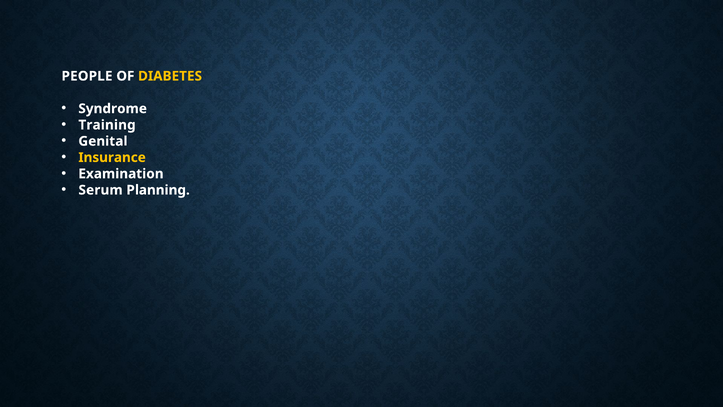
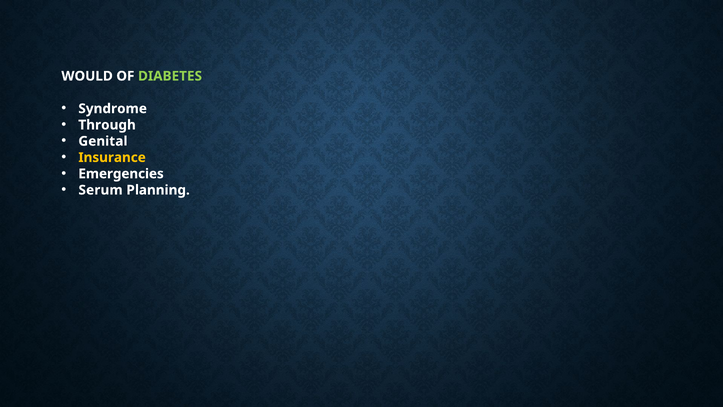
PEOPLE: PEOPLE -> WOULD (87, 76)
DIABETES colour: yellow -> light green (170, 76)
Training: Training -> Through (107, 125)
Examination: Examination -> Emergencies (121, 174)
